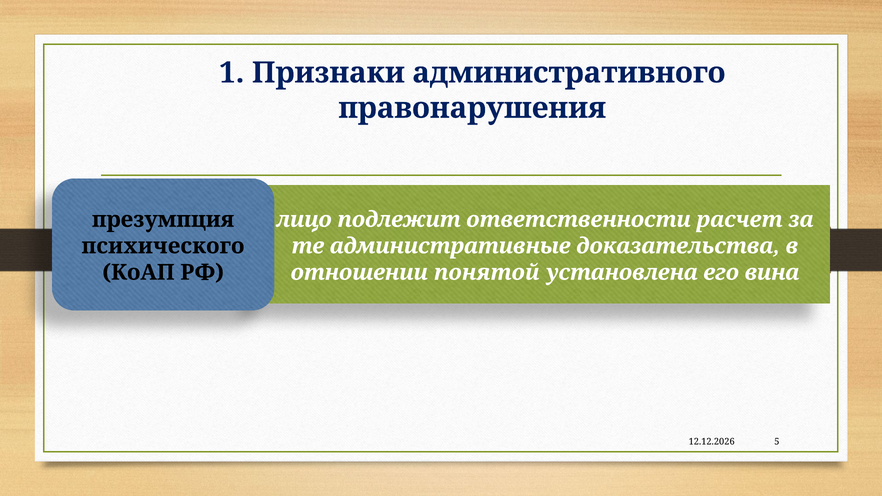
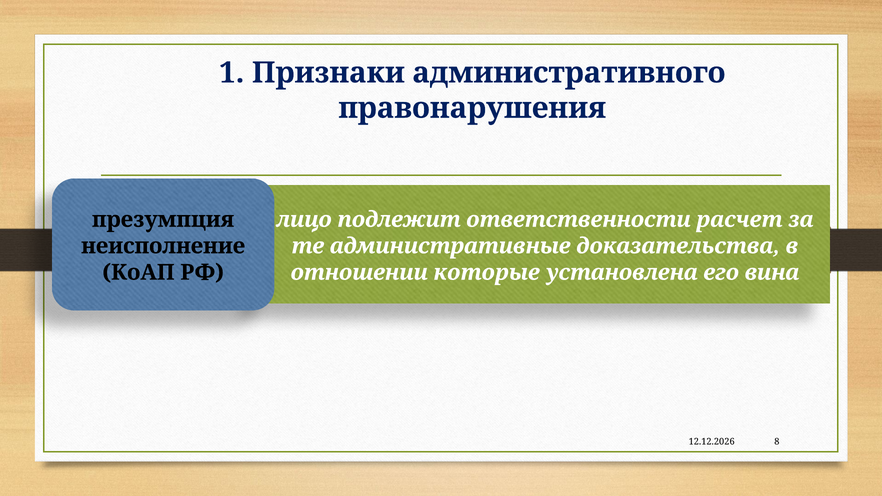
психического: психического -> неисполнение (163, 246)
понятой: понятой -> которые (487, 273)
5: 5 -> 8 (777, 442)
